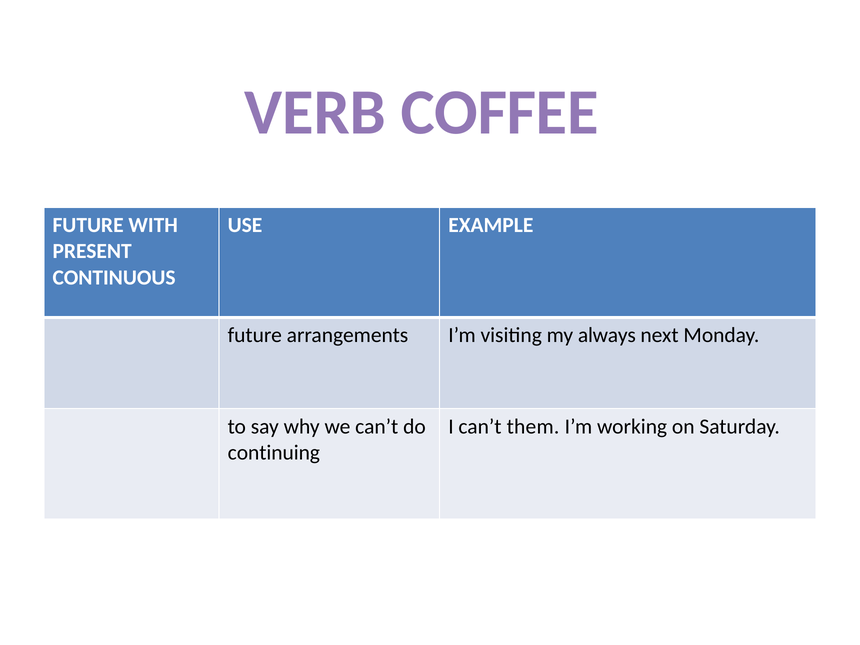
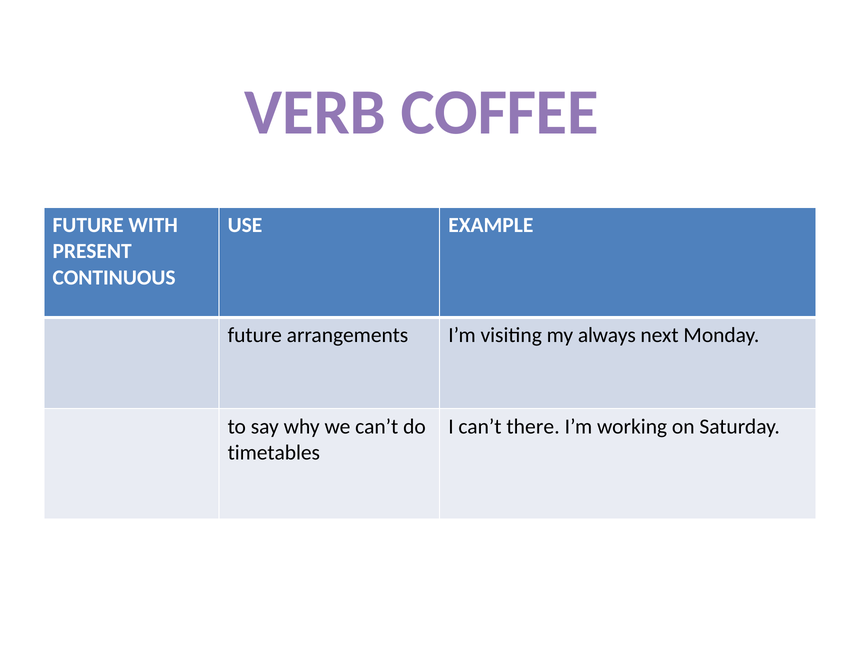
them: them -> there (533, 426)
continuing: continuing -> timetables (274, 453)
